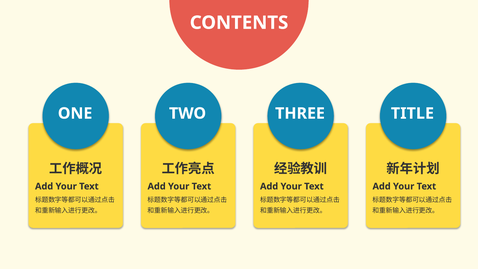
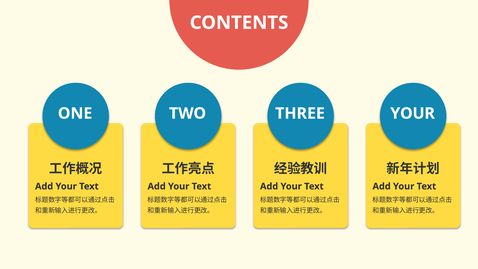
TITLE: TITLE -> YOUR (413, 113)
